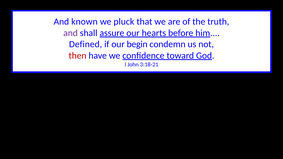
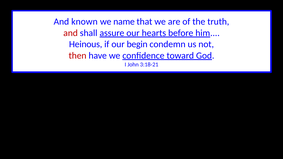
pluck: pluck -> name (124, 22)
and colour: purple -> red (71, 33)
Defined: Defined -> Heinous (86, 44)
